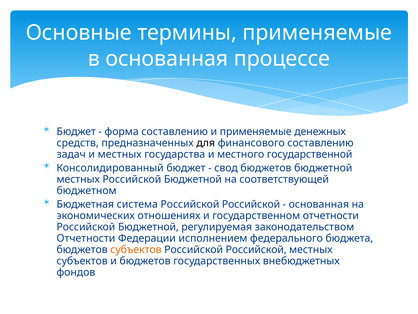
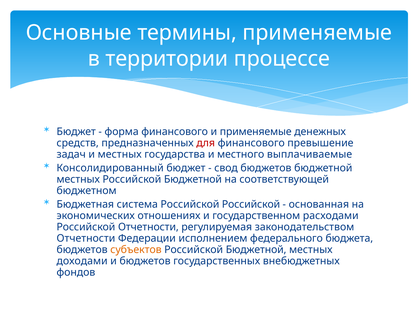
в основанная: основанная -> территории (167, 58)
форма составлению: составлению -> финансового (175, 131)
для colour: black -> red (206, 143)
финансового составлению: составлению -> превышение (320, 143)
государственной: государственной -> выплачиваемые (310, 154)
государственном отчетности: отчетности -> расходами (331, 215)
Бюджетной: Бюджетной -> Отчетности (148, 227)
Российской: Российской -> Бюджетной (256, 249)
субъектов: субъектов -> доходами (82, 261)
